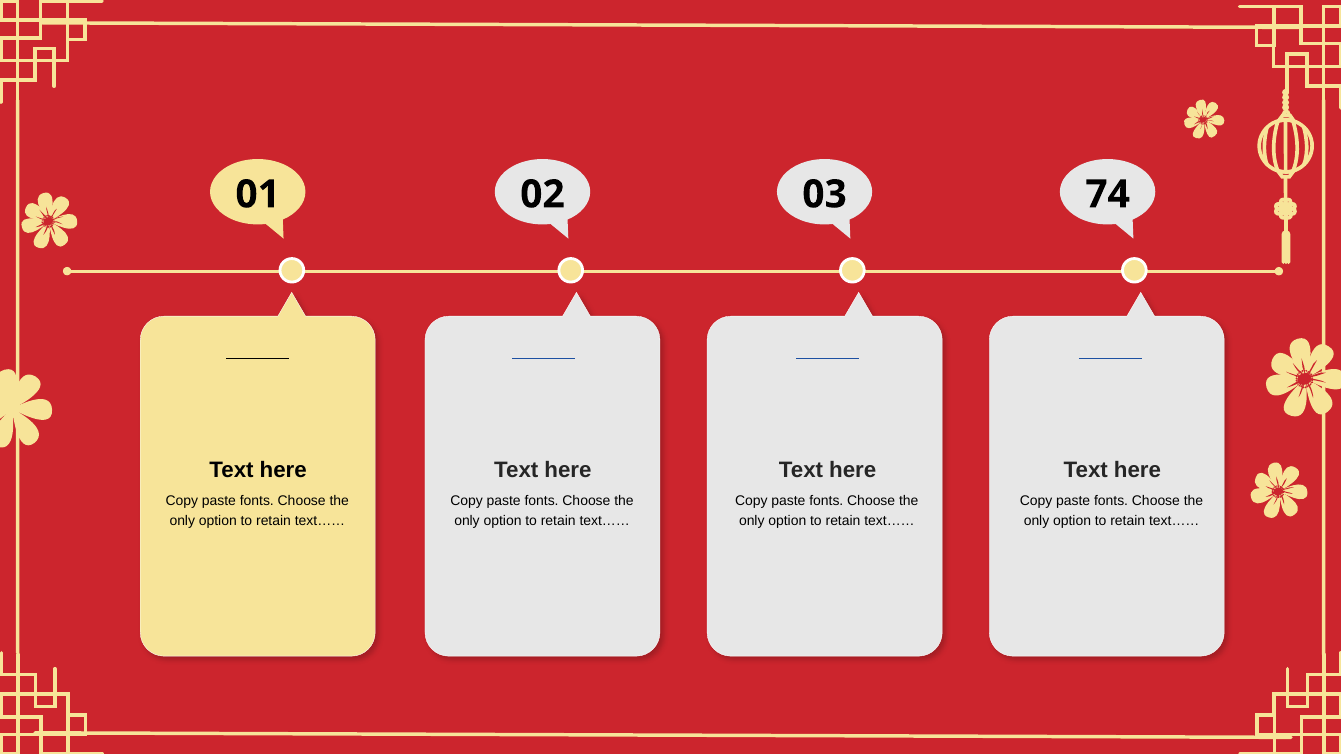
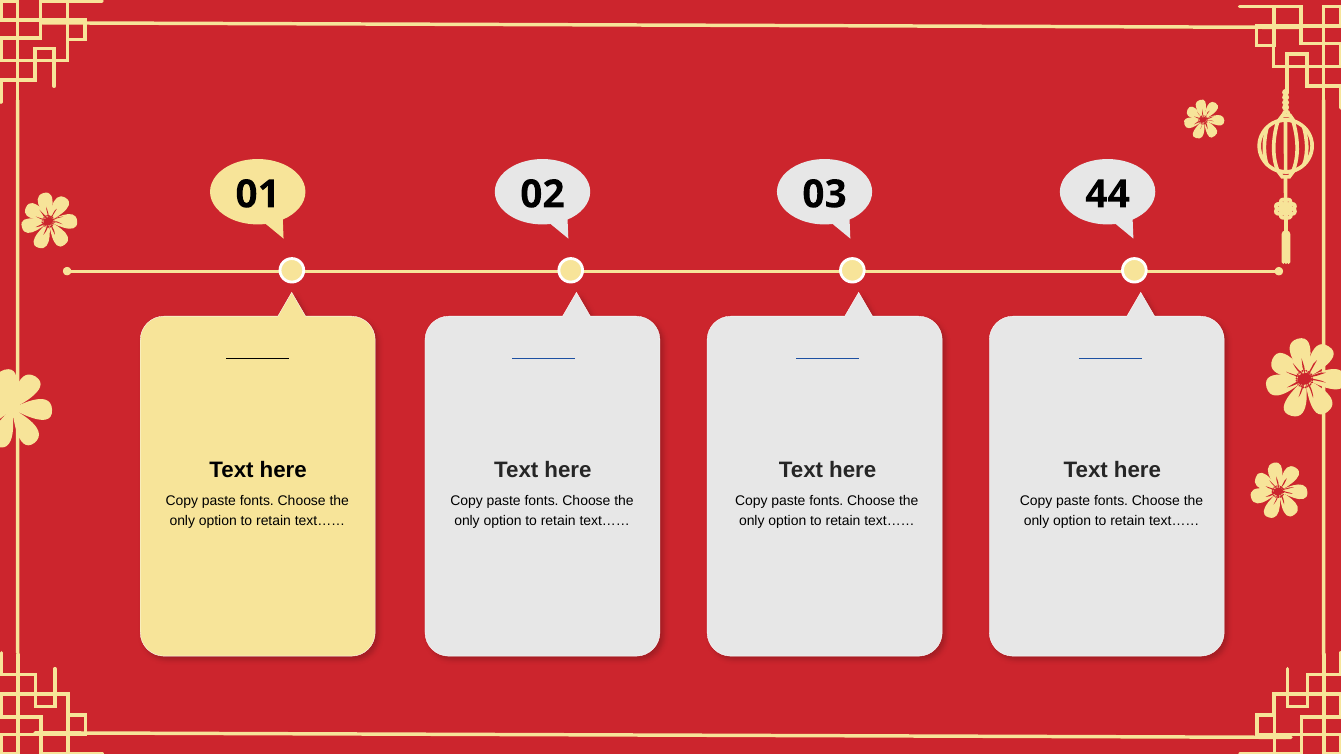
74: 74 -> 44 (1108, 195)
